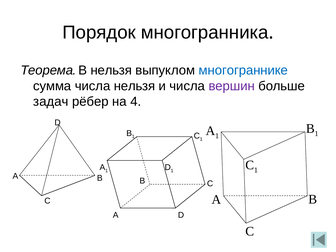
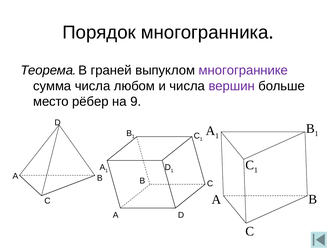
В нельзя: нельзя -> граней (111, 70)
многограннике colour: blue -> purple (243, 70)
числа нельзя: нельзя -> любом (134, 86)
задач: задач -> место (51, 102)
4: 4 -> 9 (136, 102)
